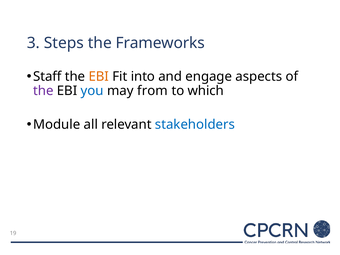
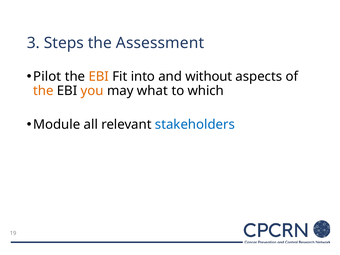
Frameworks: Frameworks -> Assessment (160, 43)
Staff: Staff -> Pilot (47, 77)
engage: engage -> without (209, 77)
the colour: purple -> orange (43, 91)
you colour: blue -> orange (92, 91)
from: from -> what (152, 91)
